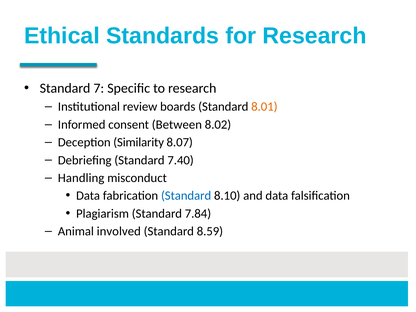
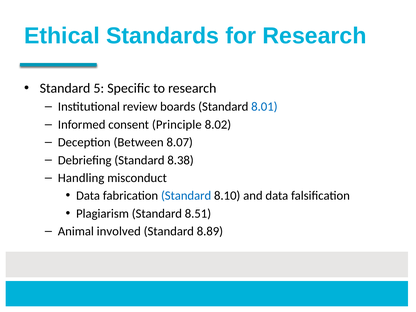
7: 7 -> 5 (99, 88)
8.01 colour: orange -> blue (264, 107)
Between: Between -> Principle (177, 125)
Similarity: Similarity -> Between (139, 142)
7.40: 7.40 -> 8.38 (181, 160)
7.84: 7.84 -> 8.51 (198, 214)
8.59: 8.59 -> 8.89 (210, 231)
